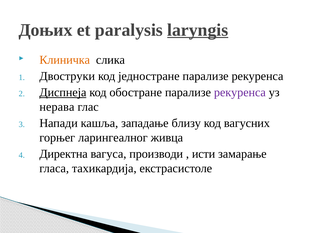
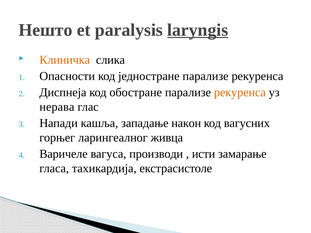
Доњих: Доњих -> Нешто (46, 30)
Двоструки: Двоструки -> Опасности (67, 76)
Диспнеја underline: present -> none (63, 93)
рекуренса colour: purple -> orange (240, 93)
близу: близу -> након (186, 123)
Директна: Директна -> Варичеле (64, 154)
